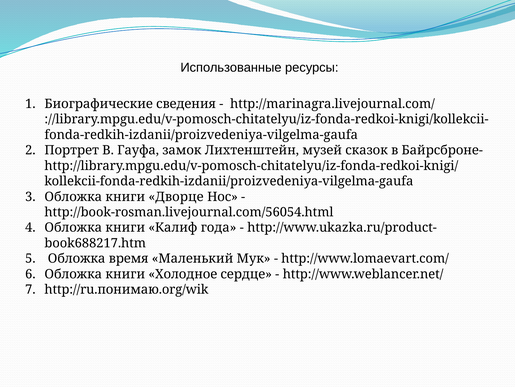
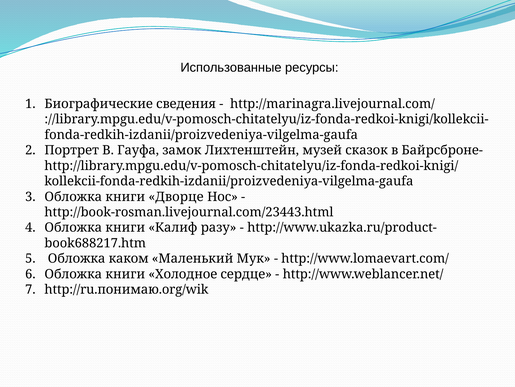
http://book-rosman.livejournal.com/56054.html: http://book-rosman.livejournal.com/56054.html -> http://book-rosman.livejournal.com/23443.html (189, 212)
года: года -> разу (219, 227)
время: время -> каком (129, 258)
